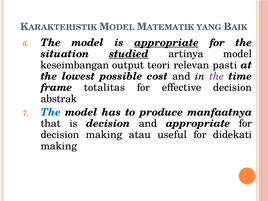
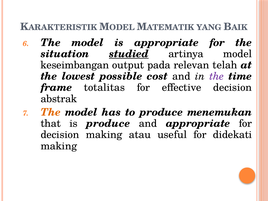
appropriate underline: present -> none (166, 43)
teori: teori -> pada (159, 65)
pasti: pasti -> telah (225, 65)
The colour: blue -> orange (51, 112)
manfaatnya: manfaatnya -> menemukan (220, 112)
is decision: decision -> produce (108, 124)
